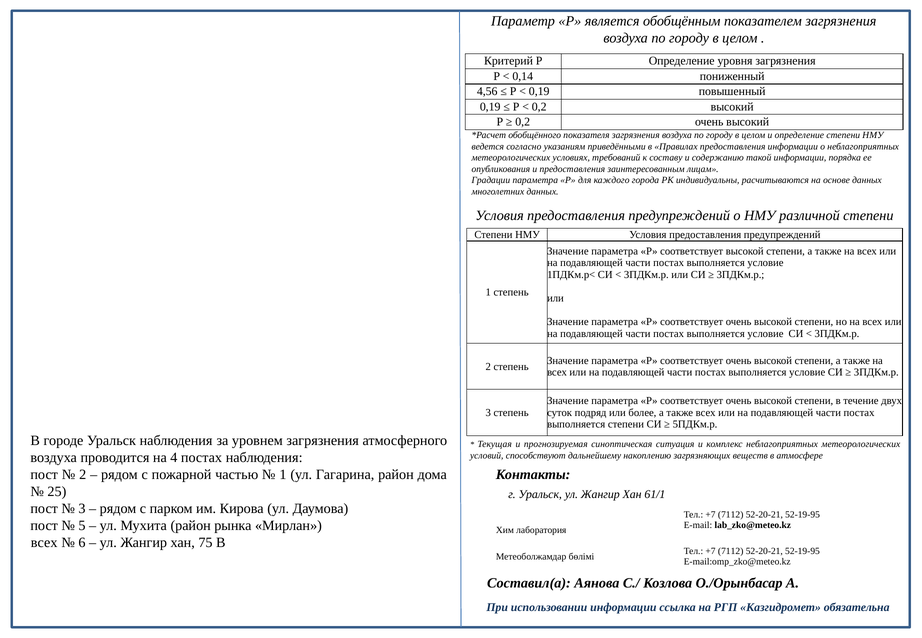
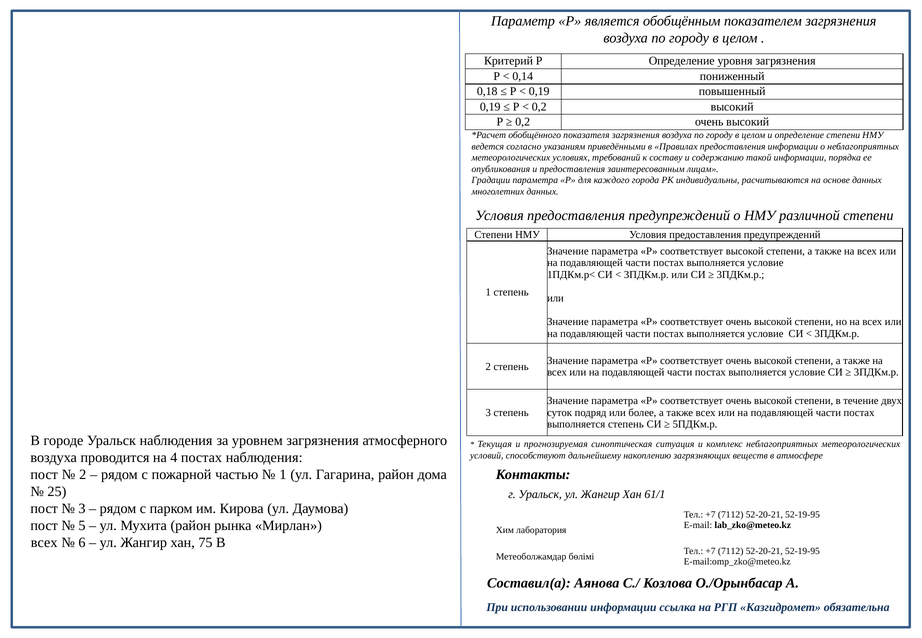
4,56: 4,56 -> 0,18 (487, 92)
выполняется степени: степени -> степень (626, 425)
